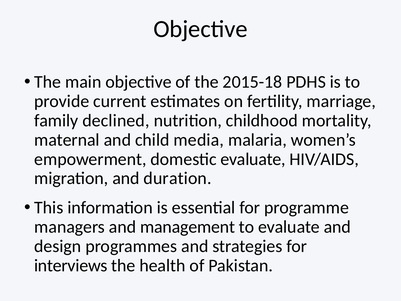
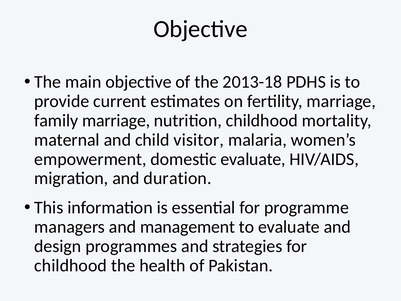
2015-18: 2015-18 -> 2013-18 (252, 82)
family declined: declined -> marriage (116, 121)
media: media -> visitor (199, 140)
interviews: interviews -> childhood (71, 265)
